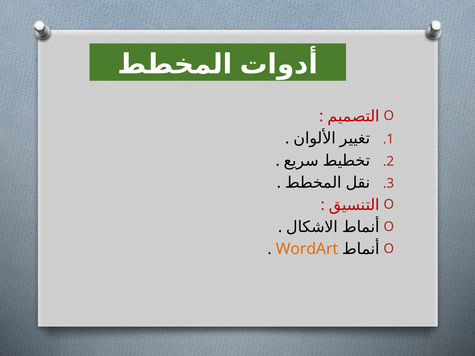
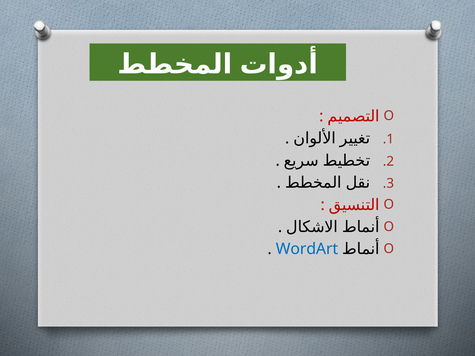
WordArt colour: orange -> blue (307, 249)
